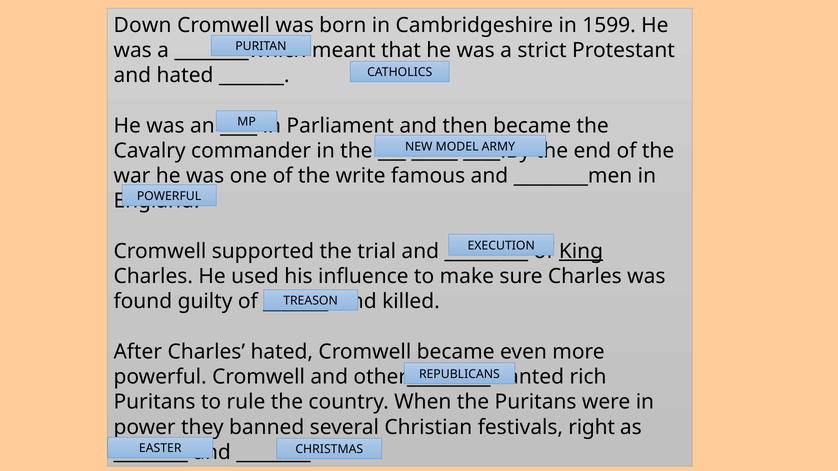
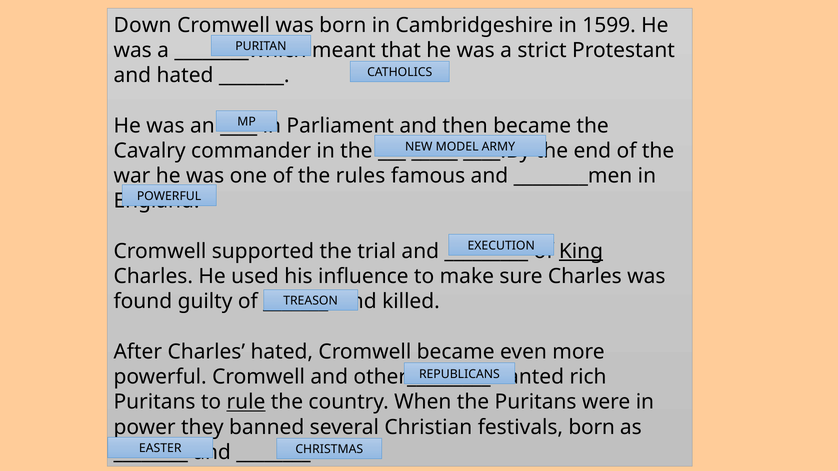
write: write -> rules (361, 176)
rule underline: none -> present (246, 402)
festivals right: right -> born (592, 427)
